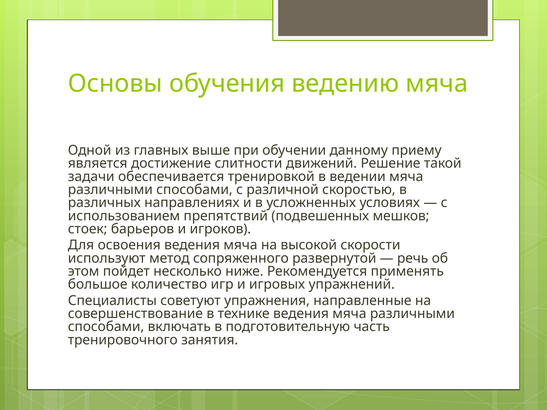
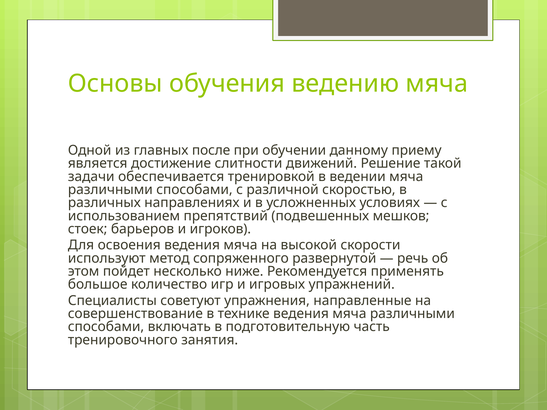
выше: выше -> после (211, 150)
